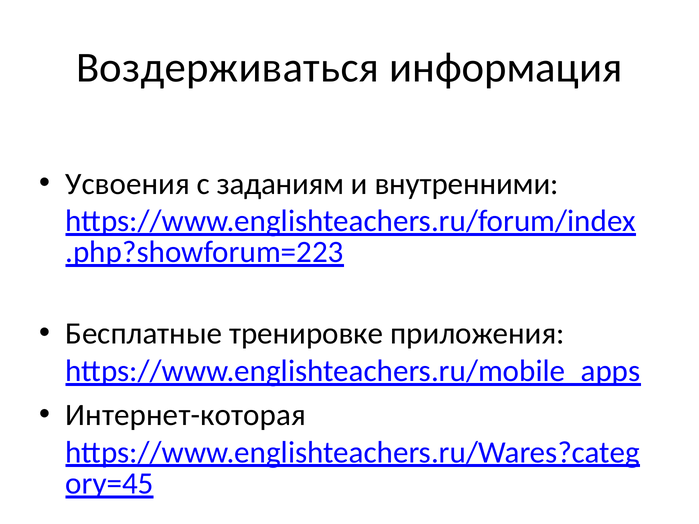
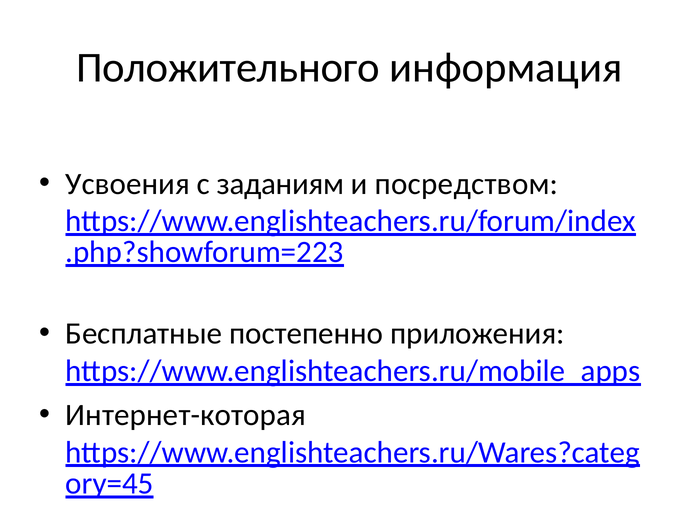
Воздерживаться: Воздерживаться -> Положительного (228, 68)
внутренними: внутренними -> посредством (466, 184)
тренировке: тренировке -> постепенно (306, 334)
